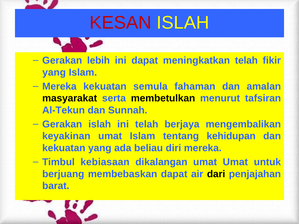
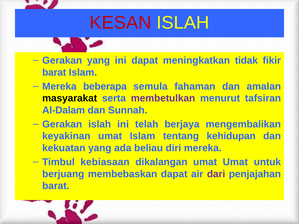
Gerakan lebih: lebih -> yang (99, 61)
meningkatkan telah: telah -> tidak (246, 61)
yang: yang -> barat (54, 72)
Mereka kekuatan: kekuatan -> beberapa (105, 86)
membetulkan colour: black -> purple (163, 98)
Al-Tekun: Al-Tekun -> Al-Dalam (64, 110)
dari colour: black -> purple (216, 174)
